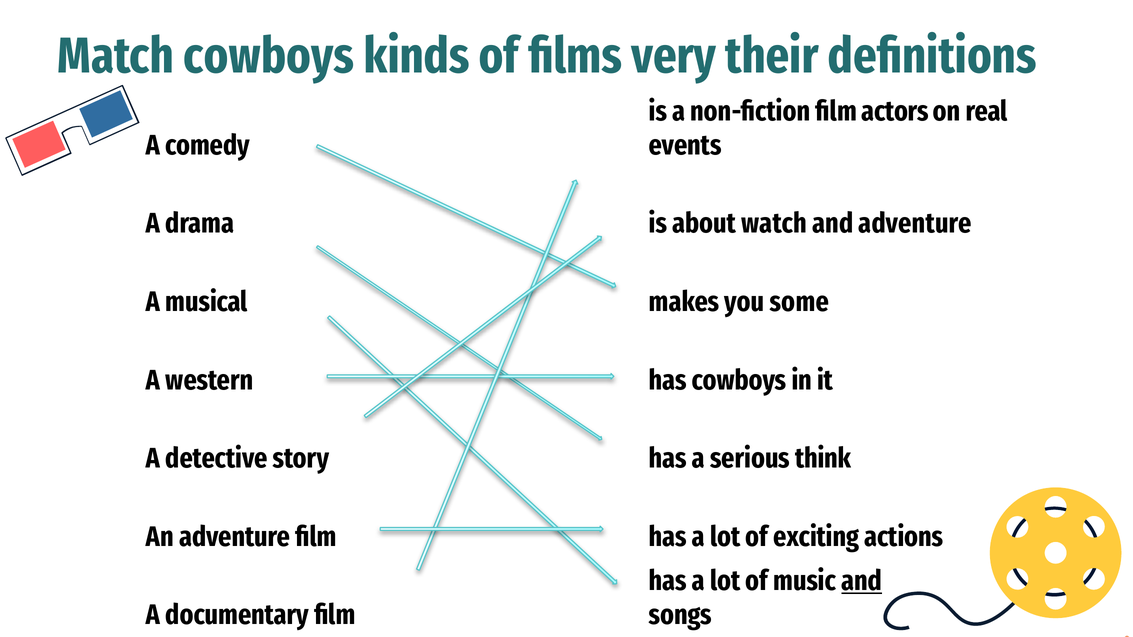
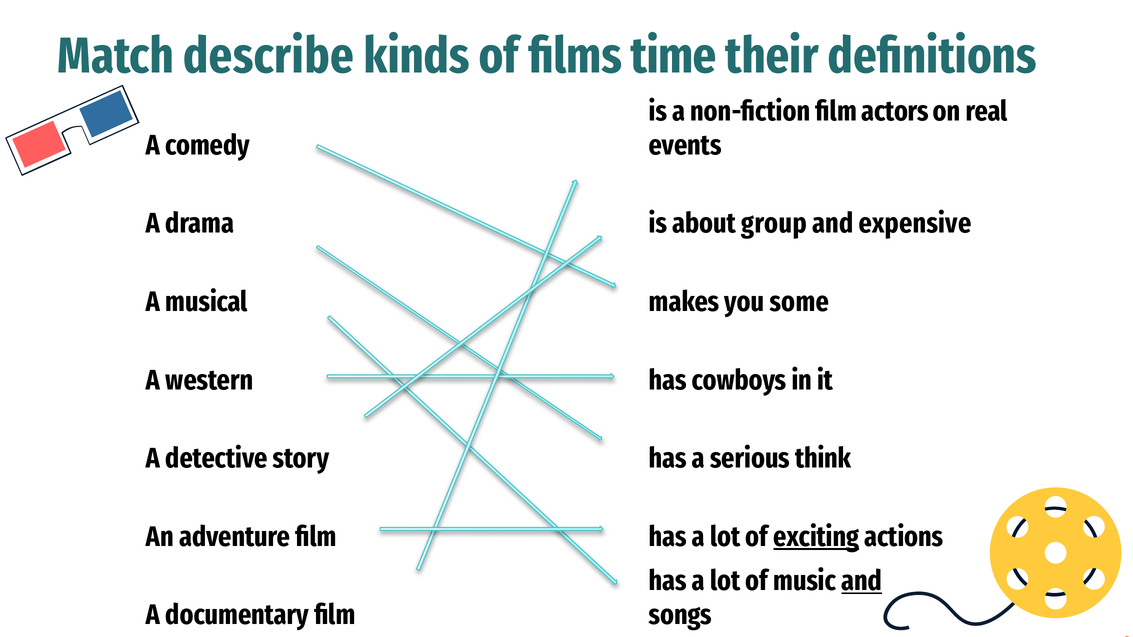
Мatch cowboys: cowboys -> describe (269, 56)
very: very -> time (674, 56)
watch: watch -> group (774, 224)
and adventure: adventure -> expensive (915, 224)
exciting underline: none -> present (816, 537)
